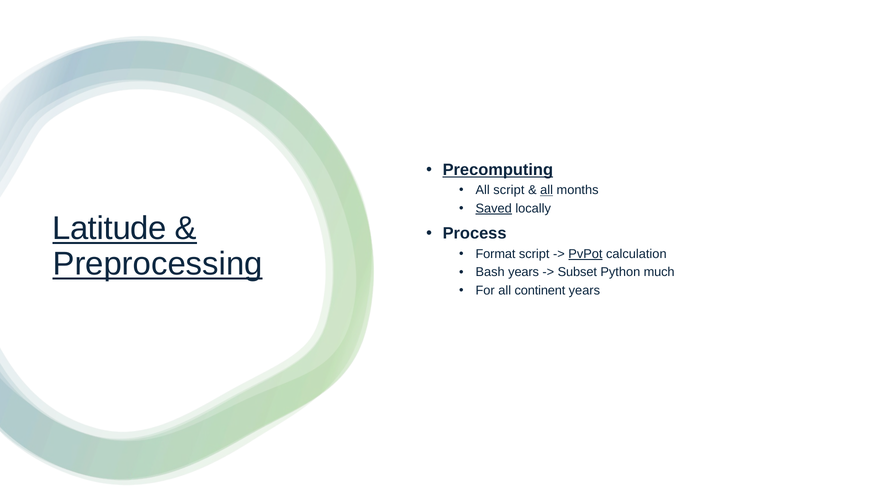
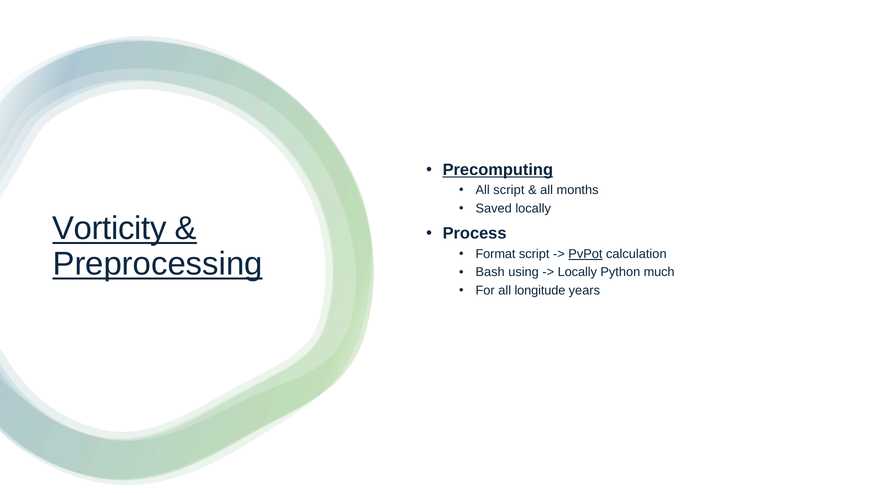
all underline: present -> none (547, 190)
Saved underline: present -> none (494, 209)
Latitude: Latitude -> Vorticity (109, 229)
Bash years: years -> using (524, 272)
Subset: Subset -> Locally (577, 272)
continent: continent -> longitude (540, 291)
